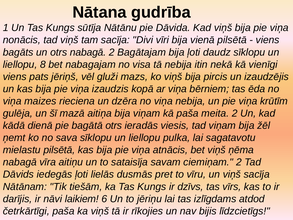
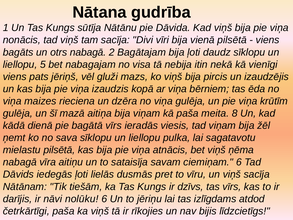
8: 8 -> 5 (43, 64)
viņa nebija: nebija -> gulēja (190, 101)
meita 2: 2 -> 8 (235, 113)
bagātā otrs: otrs -> vīrs (114, 125)
ciemiņam 2: 2 -> 6 (239, 162)
laikiem: laikiem -> nolūku (82, 199)
